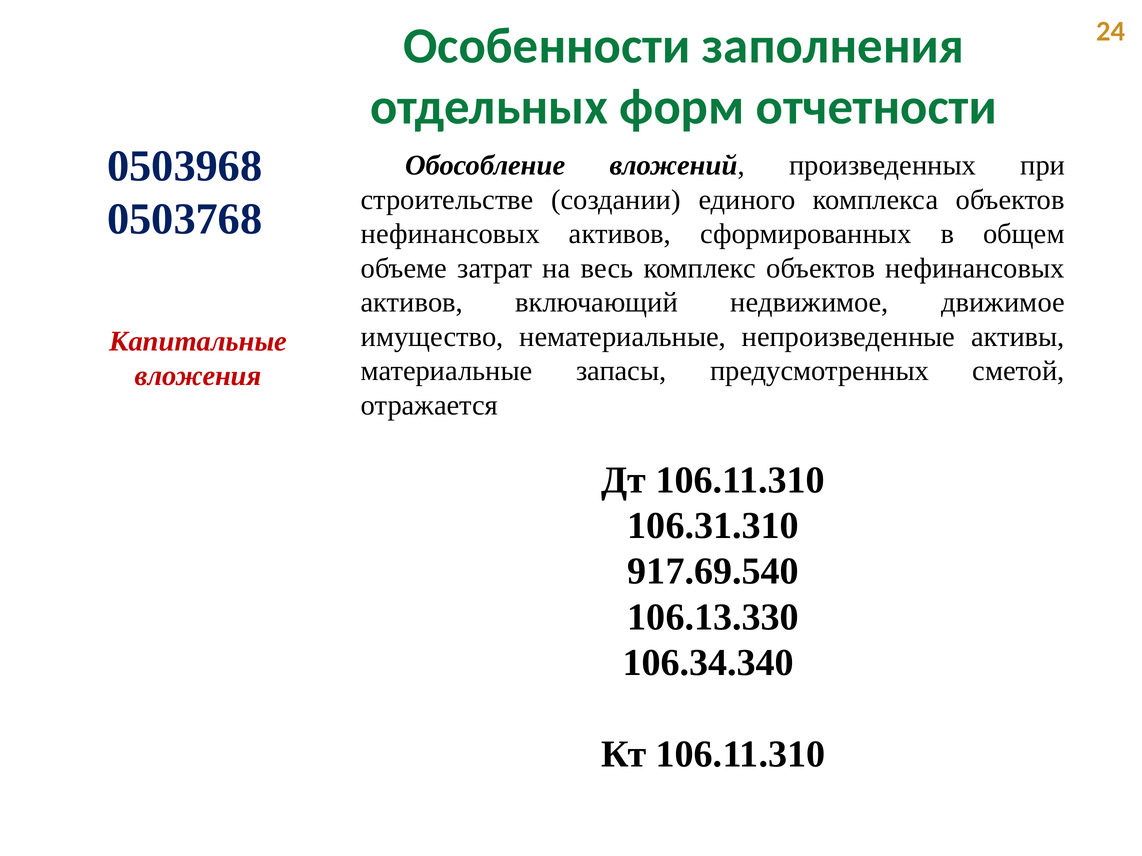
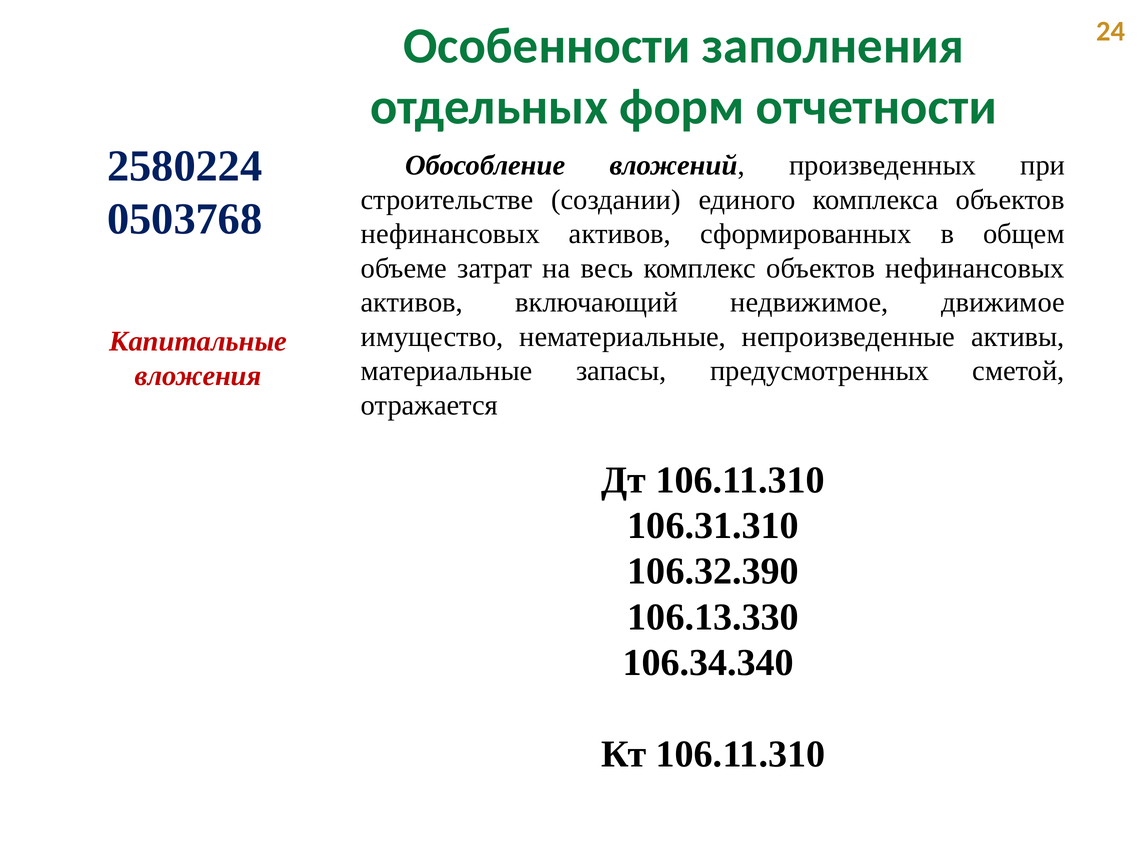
0503968: 0503968 -> 2580224 (185, 166)
917.69.540: 917.69.540 -> 106.32.390 (713, 572)
